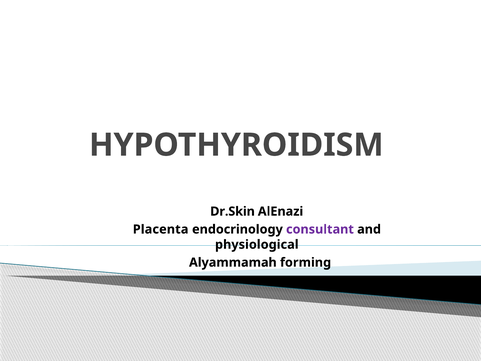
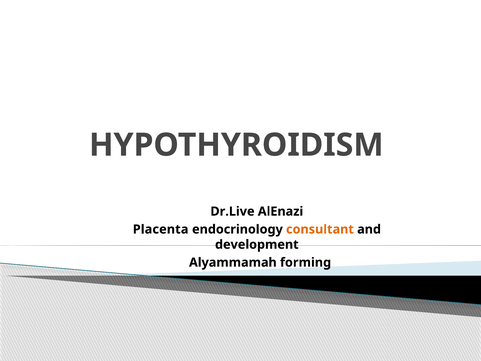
Dr.Skin: Dr.Skin -> Dr.Live (232, 211)
consultant colour: purple -> orange (320, 229)
physiological: physiological -> development (257, 244)
